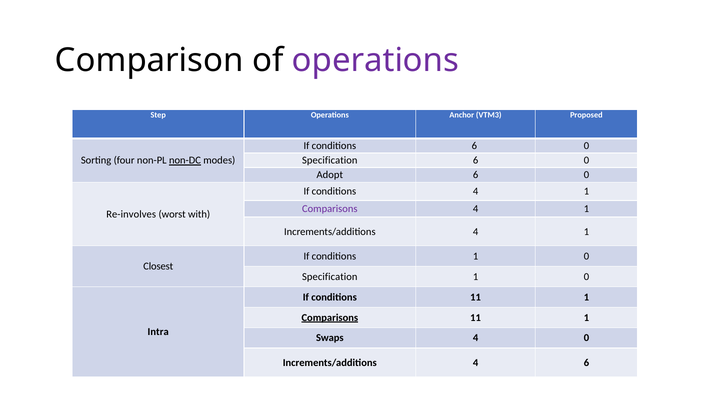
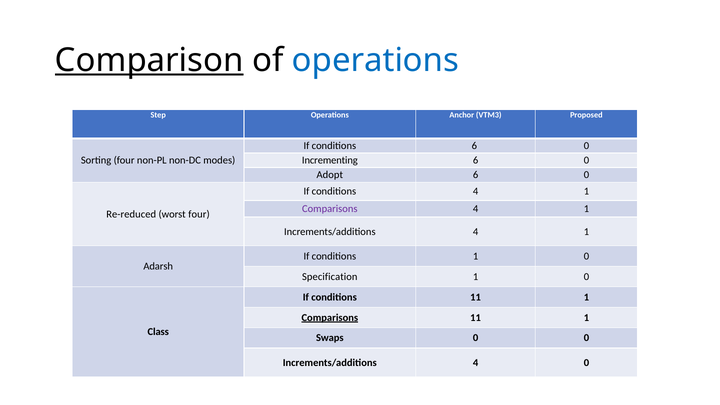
Comparison underline: none -> present (149, 60)
operations colour: purple -> blue (375, 60)
Specification: Specification -> Incrementing (330, 160)
non-DC underline: present -> none (185, 160)
Re-involves: Re-involves -> Re-reduced (131, 214)
worst with: with -> four (199, 214)
Closest: Closest -> Adarsh (158, 266)
Intra: Intra -> Class (158, 332)
Swaps 4: 4 -> 0 (476, 338)
4 6: 6 -> 0 (586, 363)
